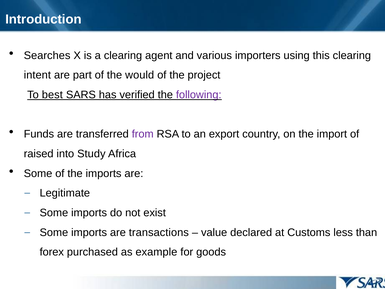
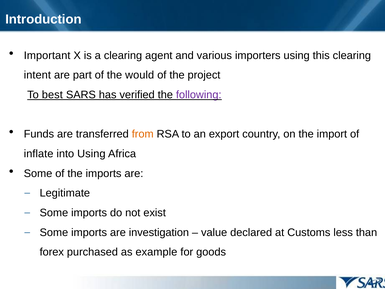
Searches: Searches -> Important (47, 55)
from colour: purple -> orange (143, 134)
raised: raised -> inflate (39, 154)
into Study: Study -> Using (91, 154)
transactions: transactions -> investigation (159, 232)
